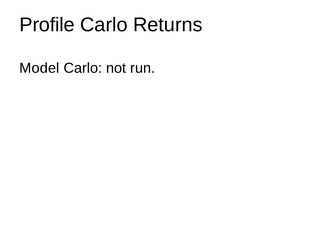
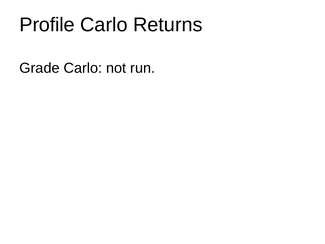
Model: Model -> Grade (40, 68)
